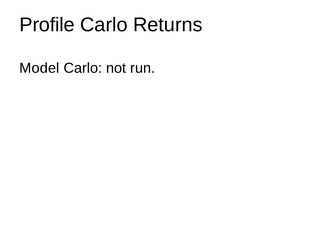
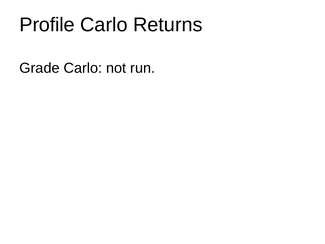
Model: Model -> Grade (40, 68)
